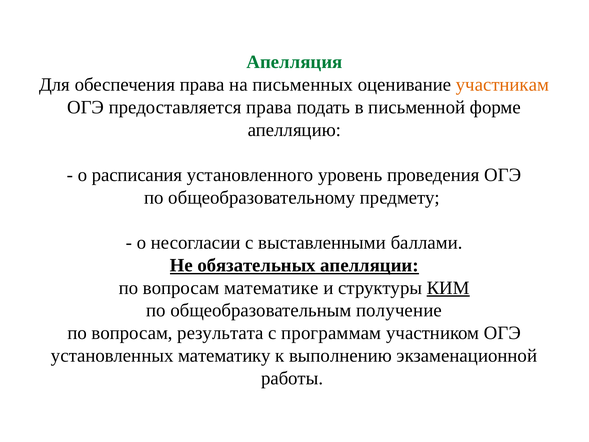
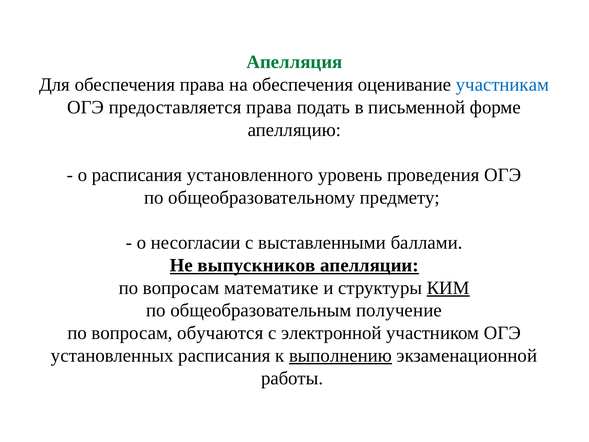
на письменных: письменных -> обеспечения (303, 85)
участникам colour: orange -> blue (502, 85)
обязательных: обязательных -> выпускников (256, 265)
результата: результата -> обучаются (220, 333)
программам: программам -> электронной (331, 333)
установленных математику: математику -> расписания (224, 355)
выполнению underline: none -> present (340, 355)
